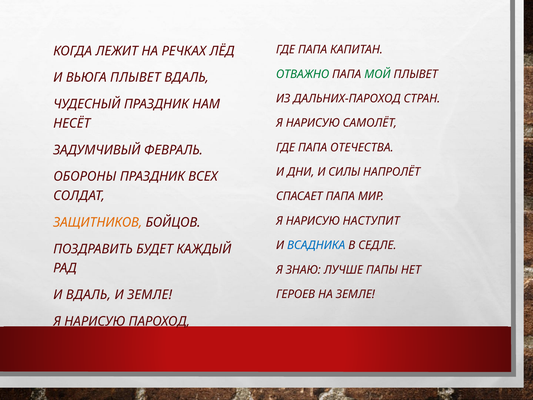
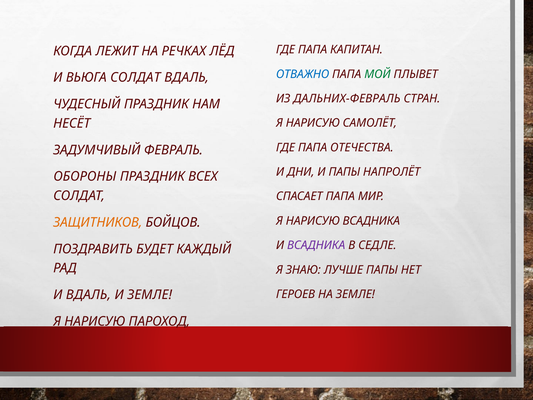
ОТВАЖНО colour: green -> blue (303, 74)
ВЬЮГА ПЛЫВЕТ: ПЛЫВЕТ -> СОЛДАТ (135, 78)
ДАЛЬНИХ-ПАРОХОД: ДАЛЬНИХ-ПАРОХОД -> ДАЛЬНИХ-ФЕВРАЛЬ (347, 98)
И СИЛЫ: СИЛЫ -> ПАПЫ (344, 172)
НАРИСУЮ НАСТУПИТ: НАСТУПИТ -> ВСАДНИКА (371, 221)
ВСАДНИКА colour: blue -> purple (316, 245)
